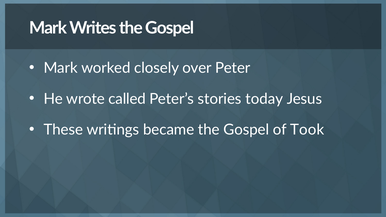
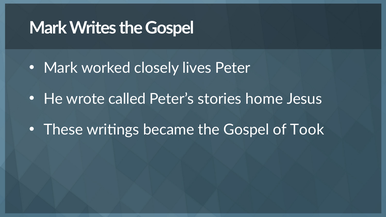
over: over -> lives (197, 68)
today: today -> home (264, 99)
